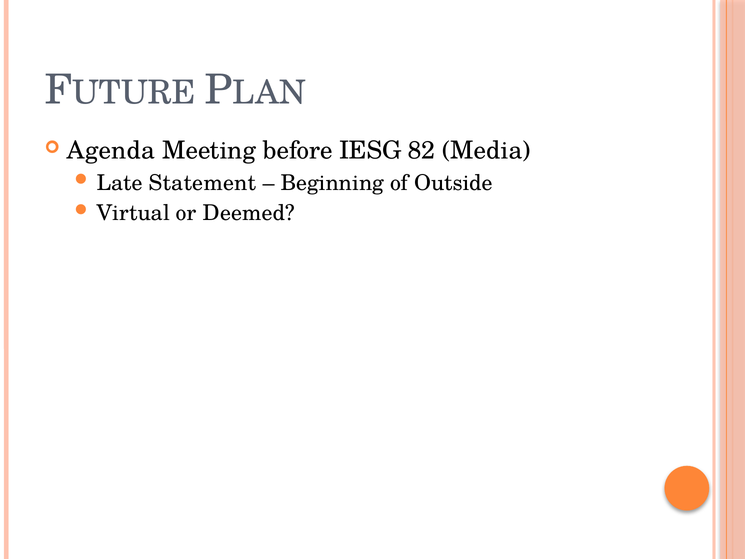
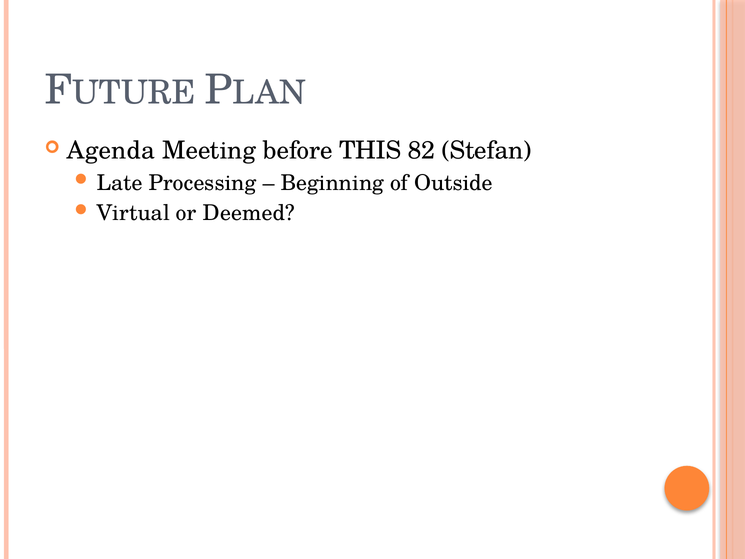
IESG: IESG -> THIS (370, 151)
Media: Media -> Stefan (486, 151)
Statement: Statement -> Processing (203, 183)
